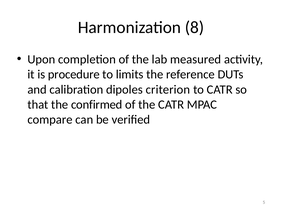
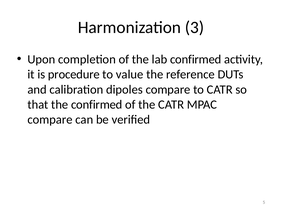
8: 8 -> 3 (194, 27)
lab measured: measured -> confirmed (196, 59)
limits: limits -> value (130, 74)
dipoles criterion: criterion -> compare (168, 89)
